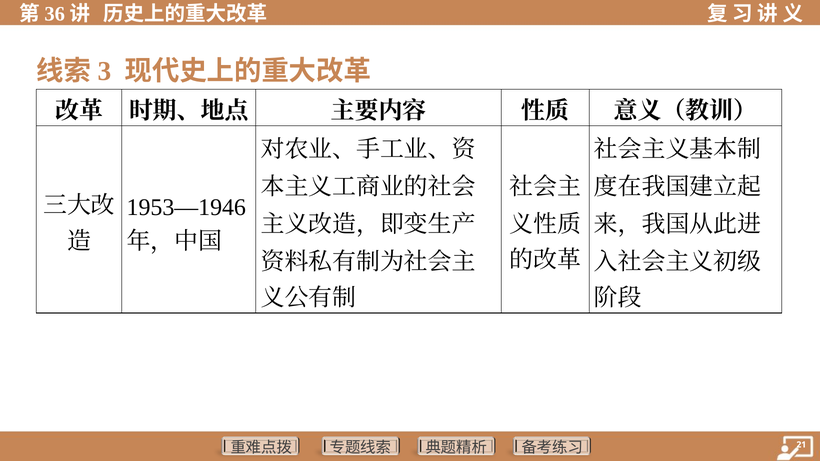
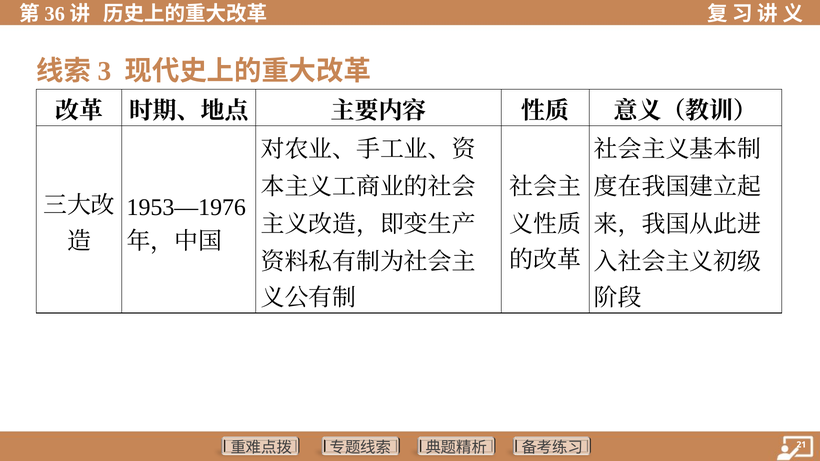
1953—1946: 1953—1946 -> 1953—1976 (186, 207)
